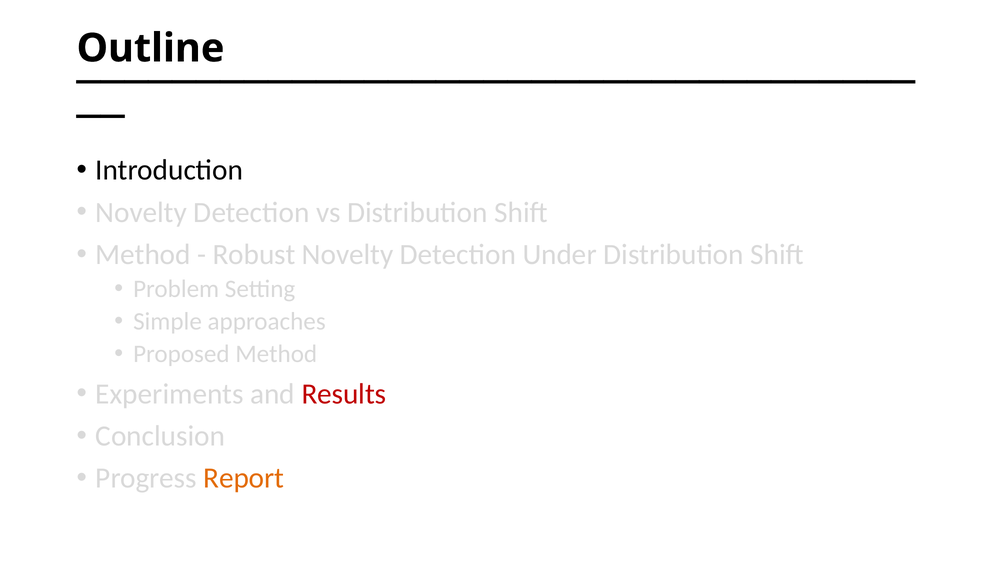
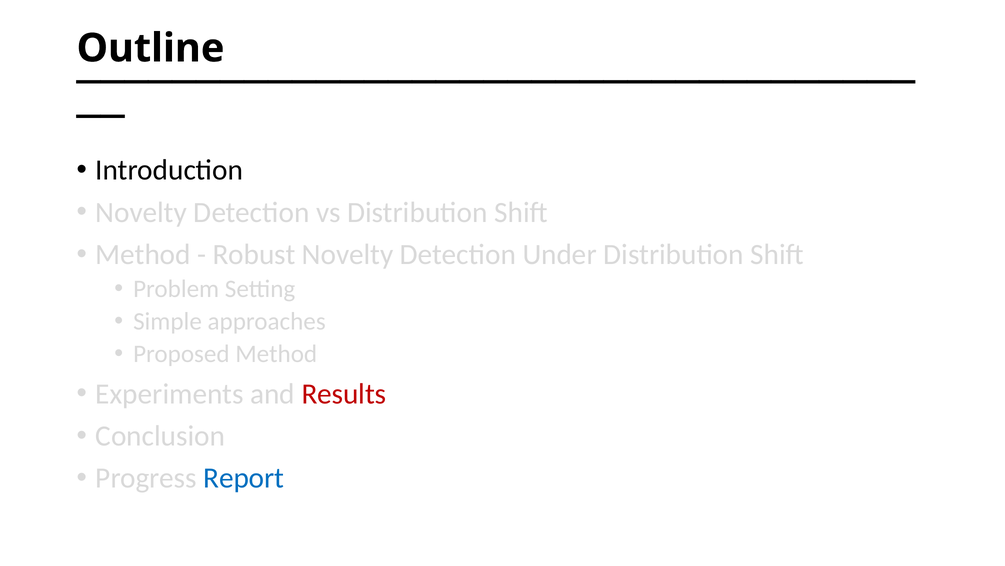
Report colour: orange -> blue (244, 478)
